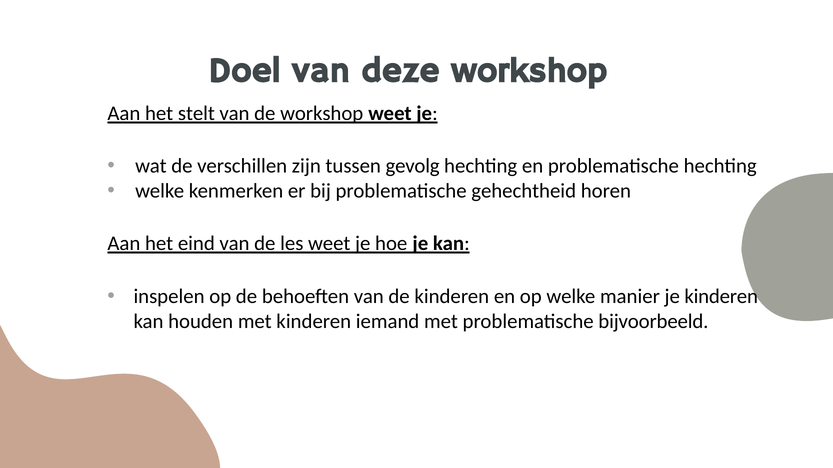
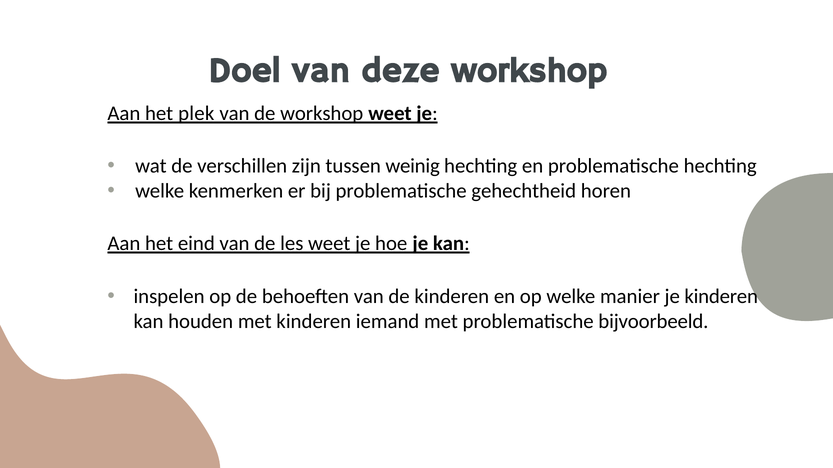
stelt: stelt -> plek (196, 113)
gevolg: gevolg -> weinig (413, 166)
